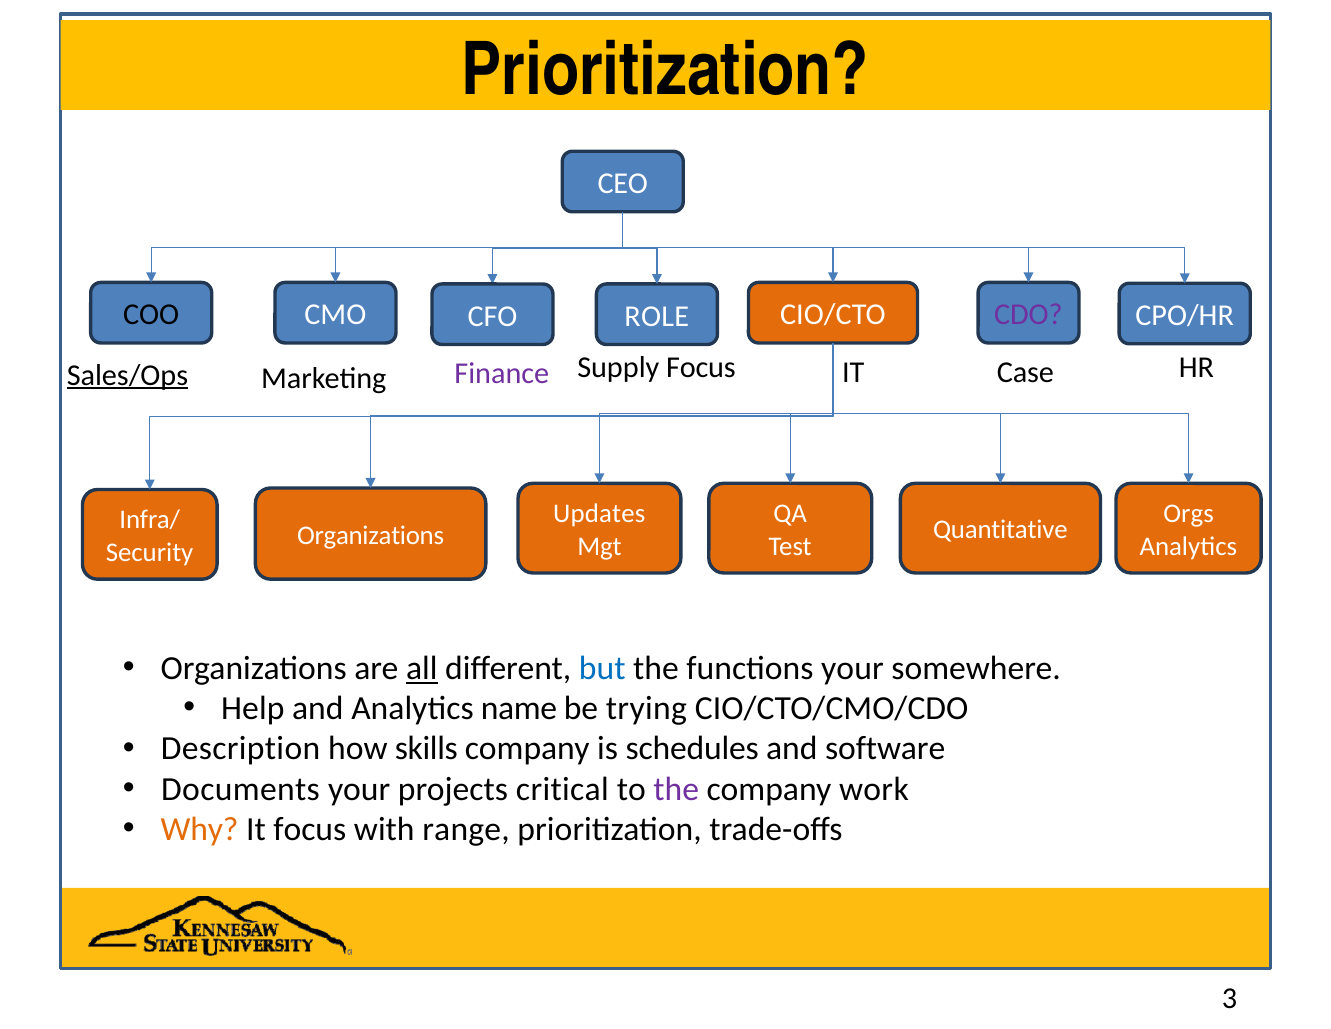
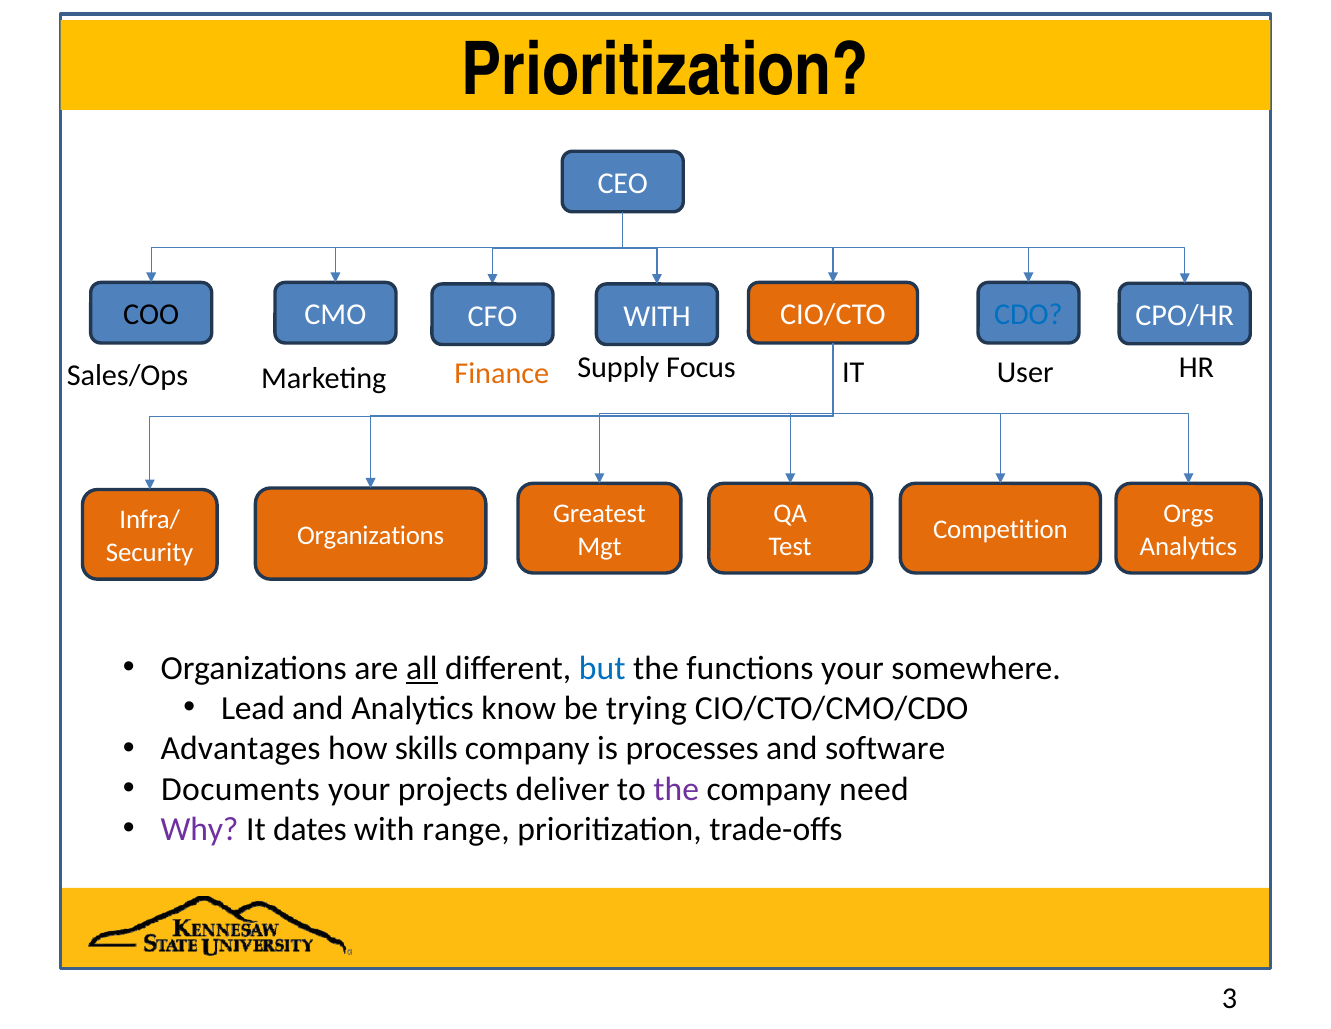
CMO ROLE: ROLE -> WITH (657, 316)
CDO colour: purple -> blue (1028, 315)
Finance colour: purple -> orange (502, 373)
Sales/Ops underline: present -> none (127, 375)
Case: Case -> User (1025, 372)
Updates: Updates -> Greatest (599, 514)
Quantitative: Quantitative -> Competition (1000, 530)
Help: Help -> Lead (253, 708)
name: name -> know (519, 708)
Description: Description -> Advantages (241, 748)
schedules: schedules -> processes (692, 748)
critical: critical -> deliver (563, 789)
work: work -> need (874, 789)
Why colour: orange -> purple (200, 829)
It focus: focus -> dates (310, 829)
